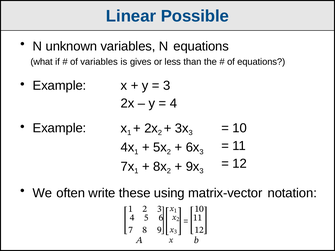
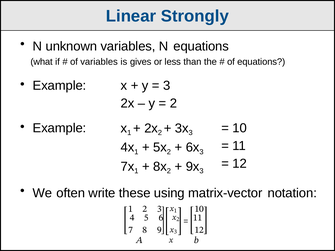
Possible: Possible -> Strongly (195, 16)
4: 4 -> 2 (173, 104)
